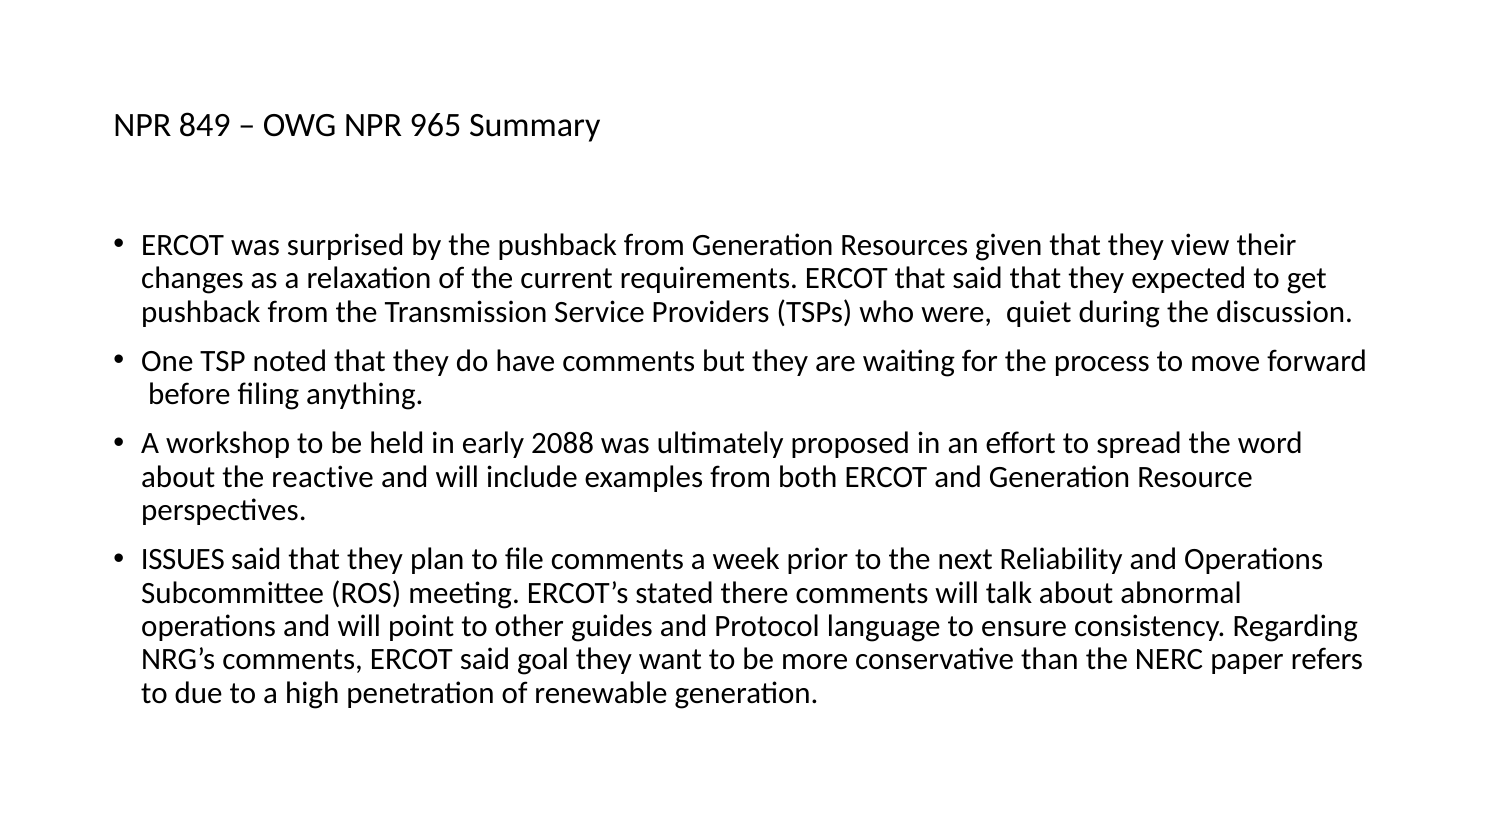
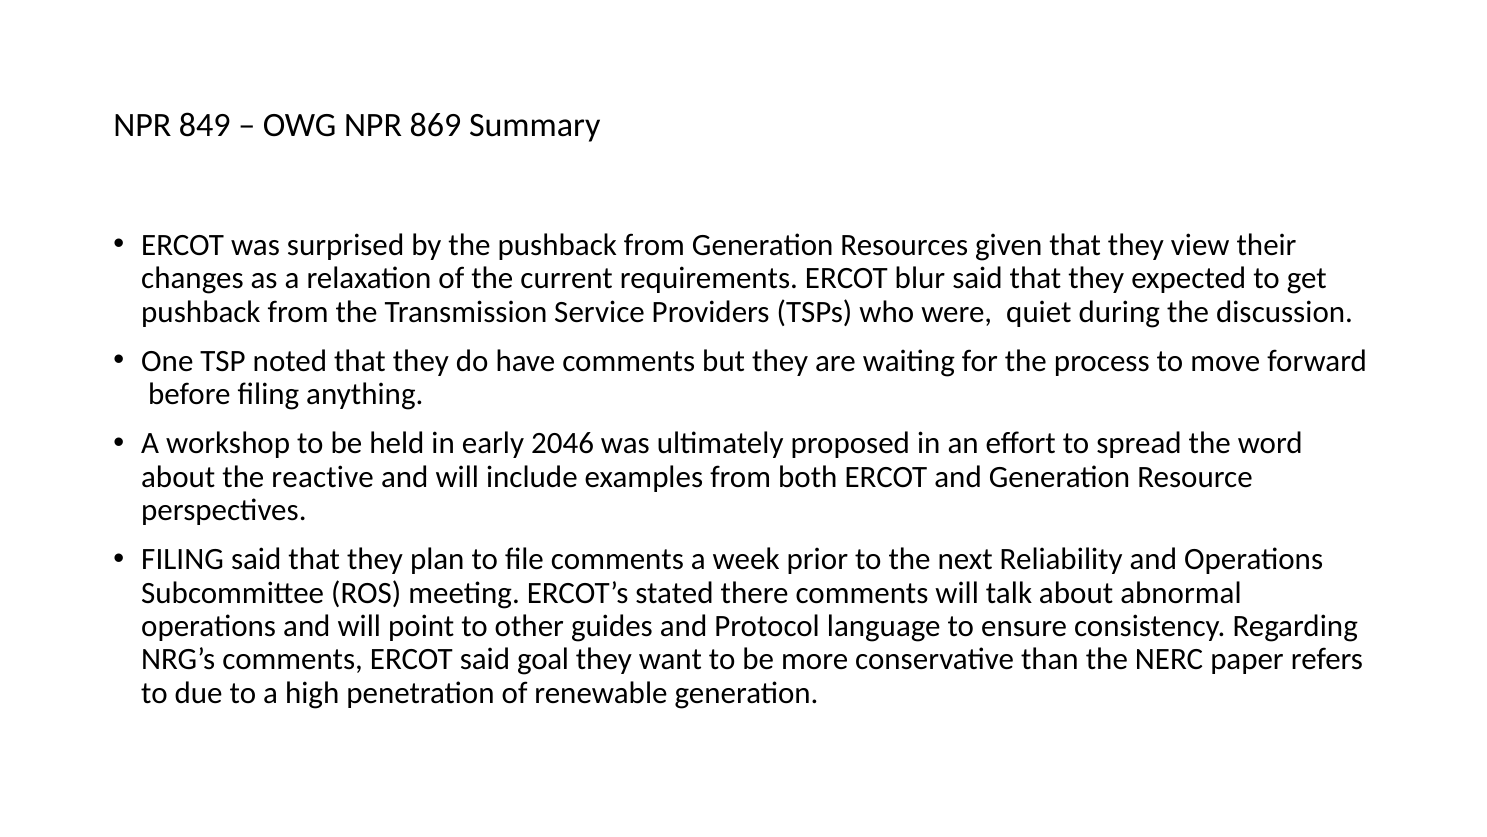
965: 965 -> 869 (435, 125)
ERCOT that: that -> blur (920, 278)
2088: 2088 -> 2046 (563, 443)
ISSUES: ISSUES -> FILING (183, 559)
